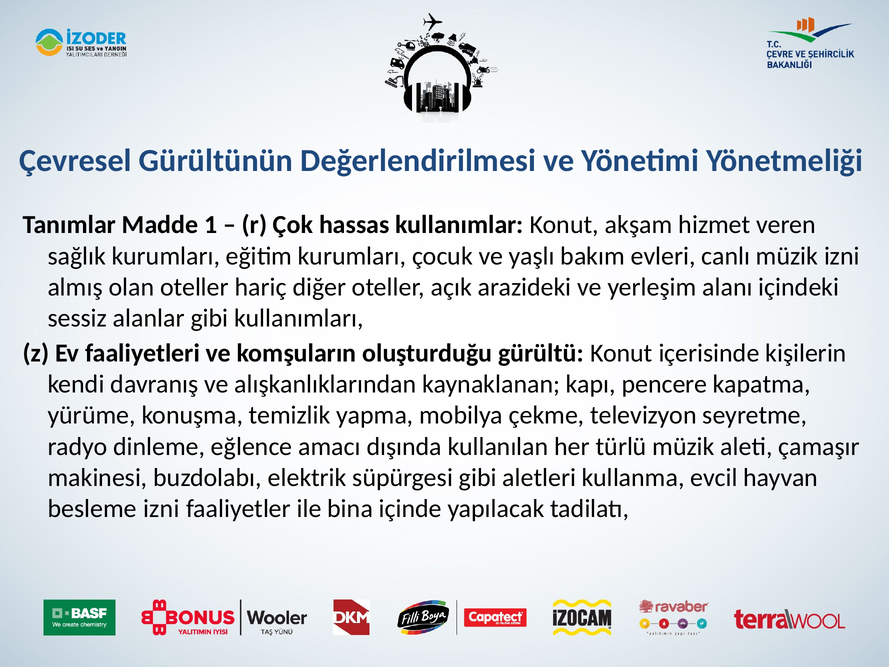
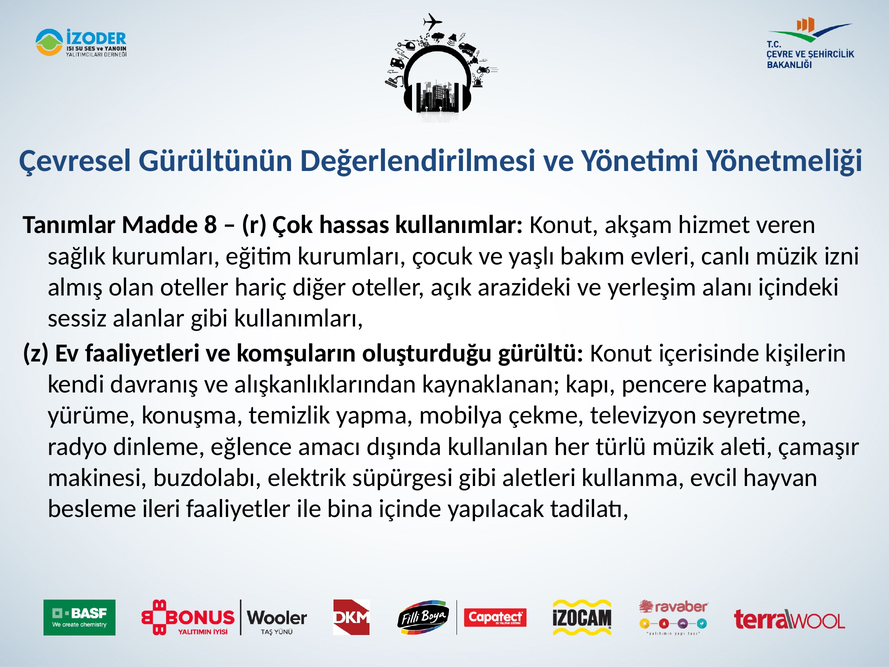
1: 1 -> 8 (211, 225)
besleme izni: izni -> ileri (162, 509)
